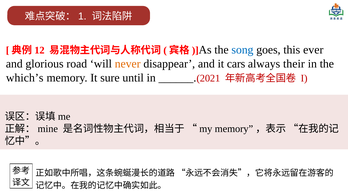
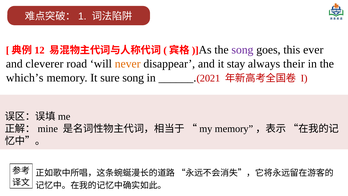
song colour: blue -> purple (242, 50)
glorious: glorious -> cleverer (45, 64)
cars: cars -> stay (236, 64)
sure until: until -> song (133, 78)
